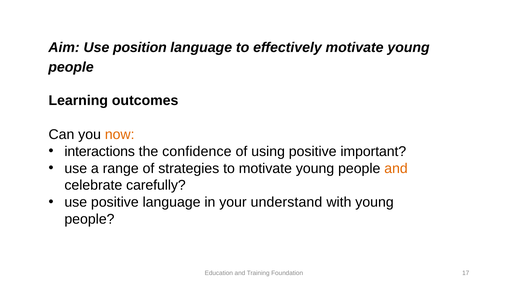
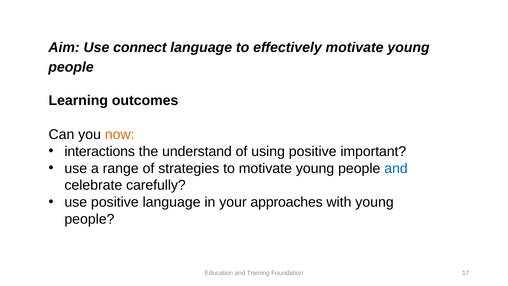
position: position -> connect (140, 47)
confidence: confidence -> understand (197, 151)
and colour: orange -> blue (396, 168)
understand: understand -> approaches (287, 202)
